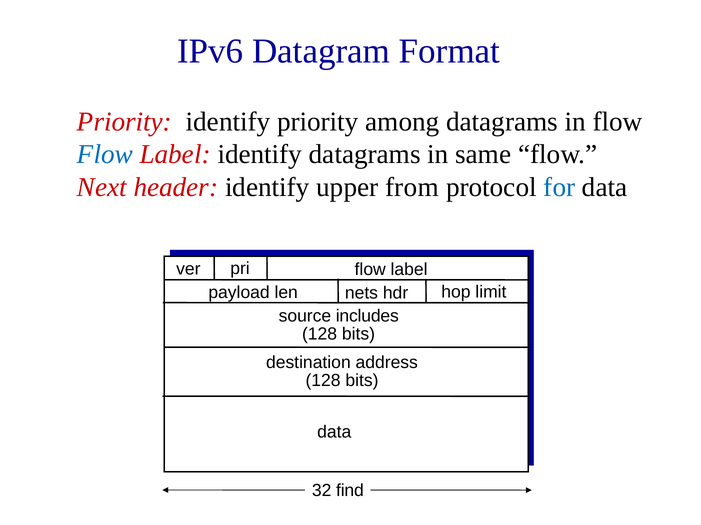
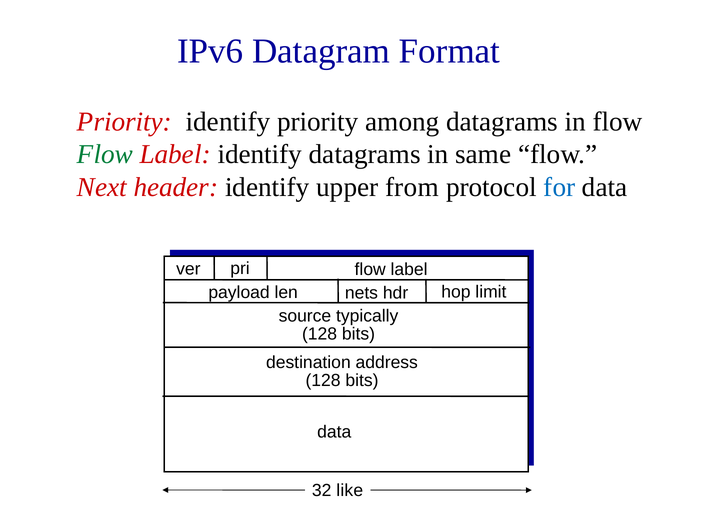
Flow colour: blue -> green (105, 155)
includes: includes -> typically (367, 317)
find: find -> like (350, 491)
